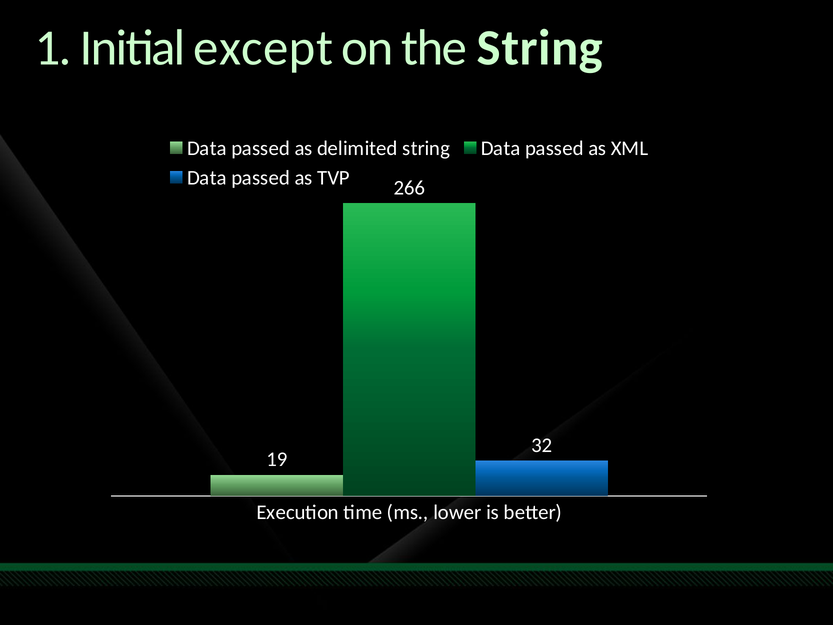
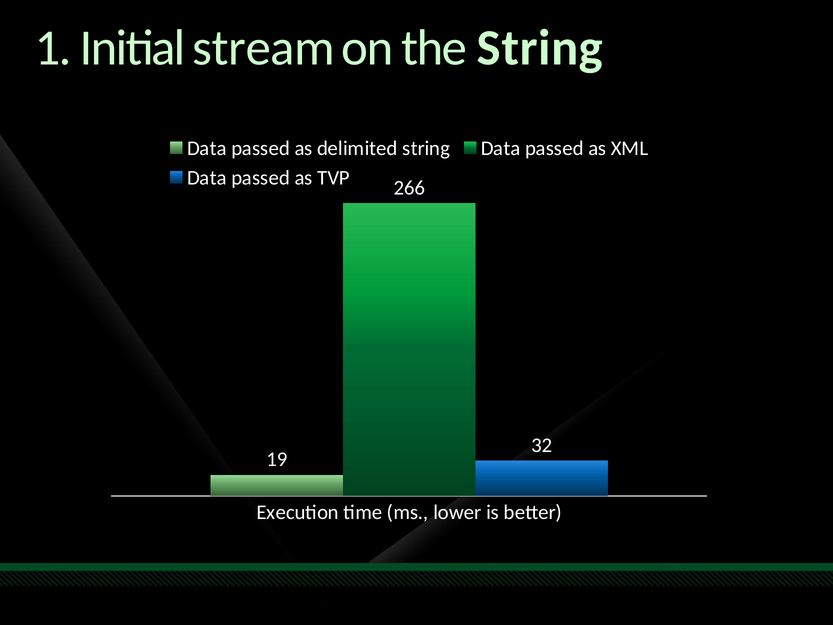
except: except -> stream (264, 48)
